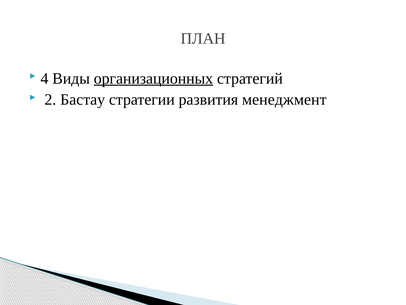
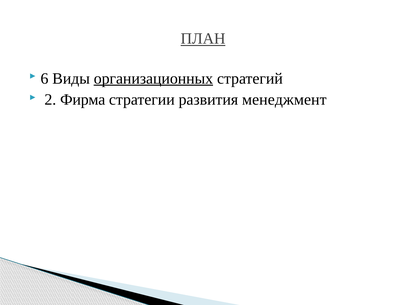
ПЛАН underline: none -> present (203, 39)
4: 4 -> 6 (44, 78)
Бастау: Бастау -> Фирма (83, 99)
